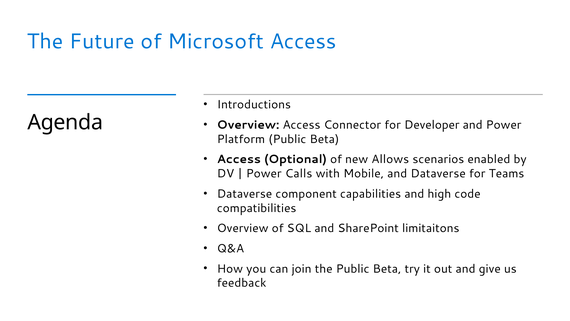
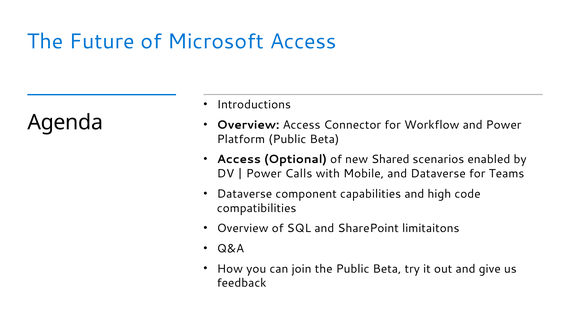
Developer: Developer -> Workflow (432, 125)
Allows: Allows -> Shared (390, 159)
